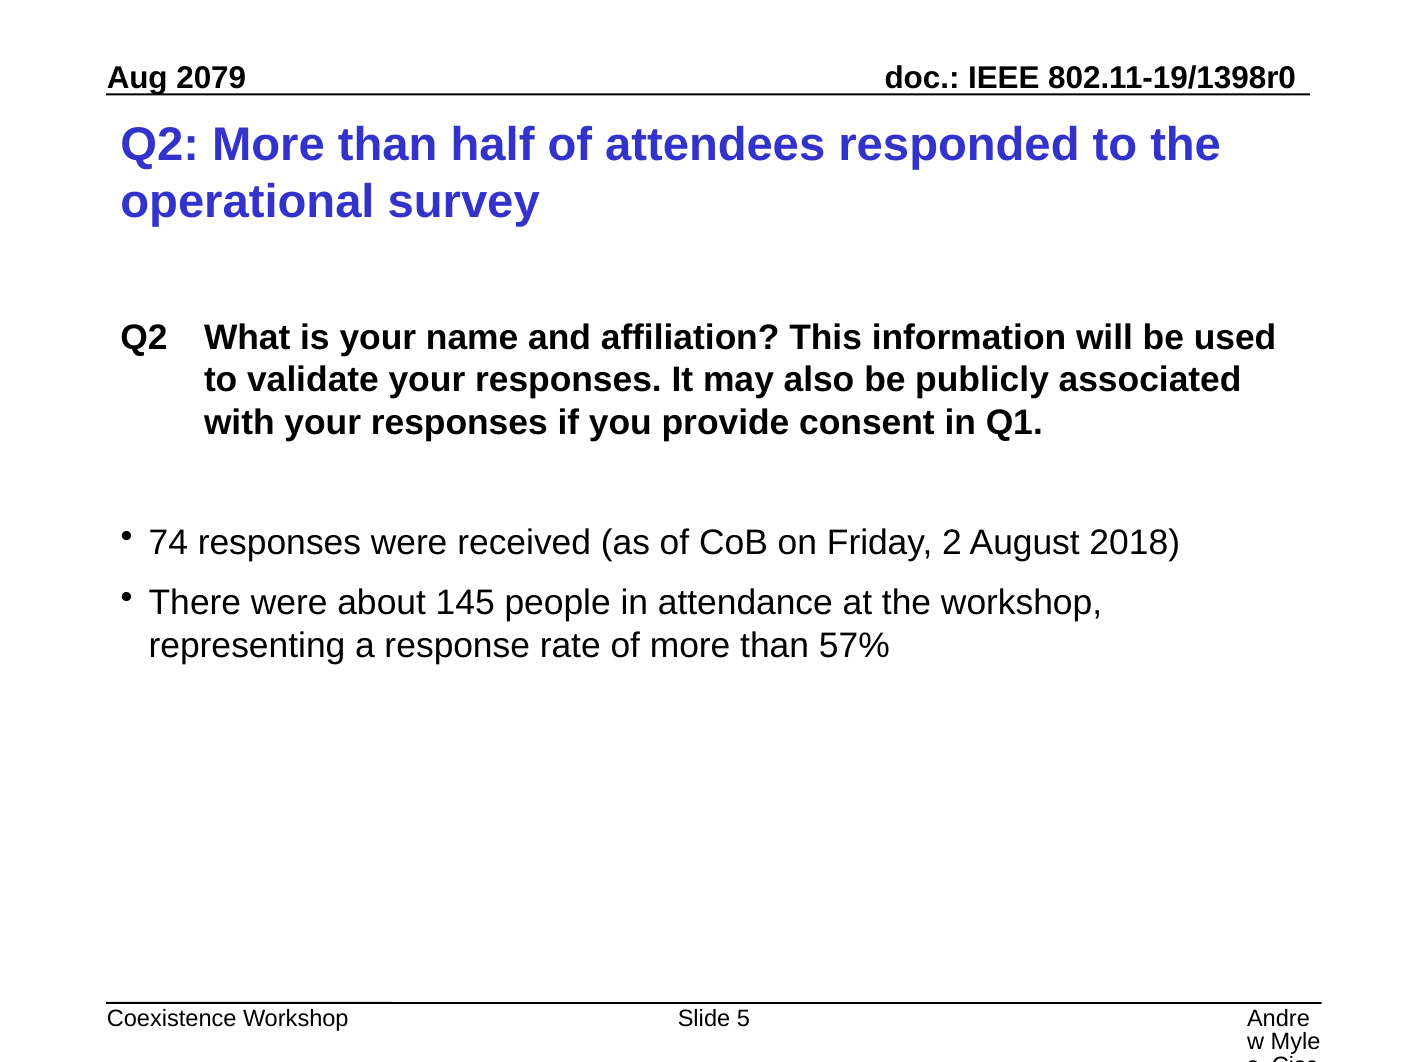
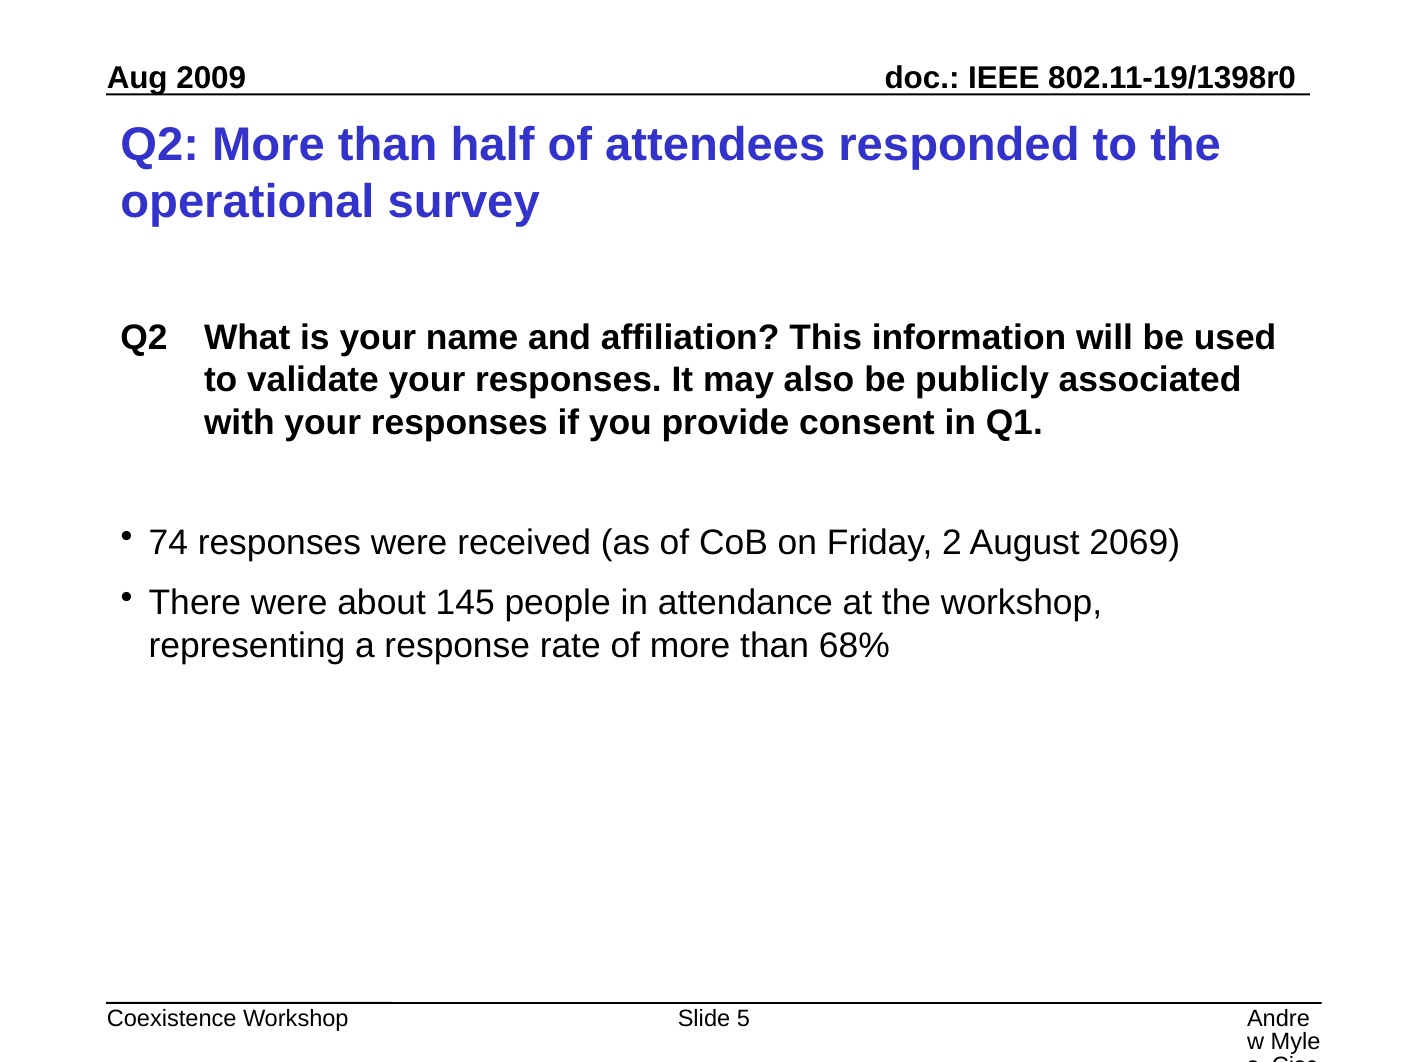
2079: 2079 -> 2009 (211, 78)
2018: 2018 -> 2069 (1135, 543)
57%: 57% -> 68% (854, 646)
